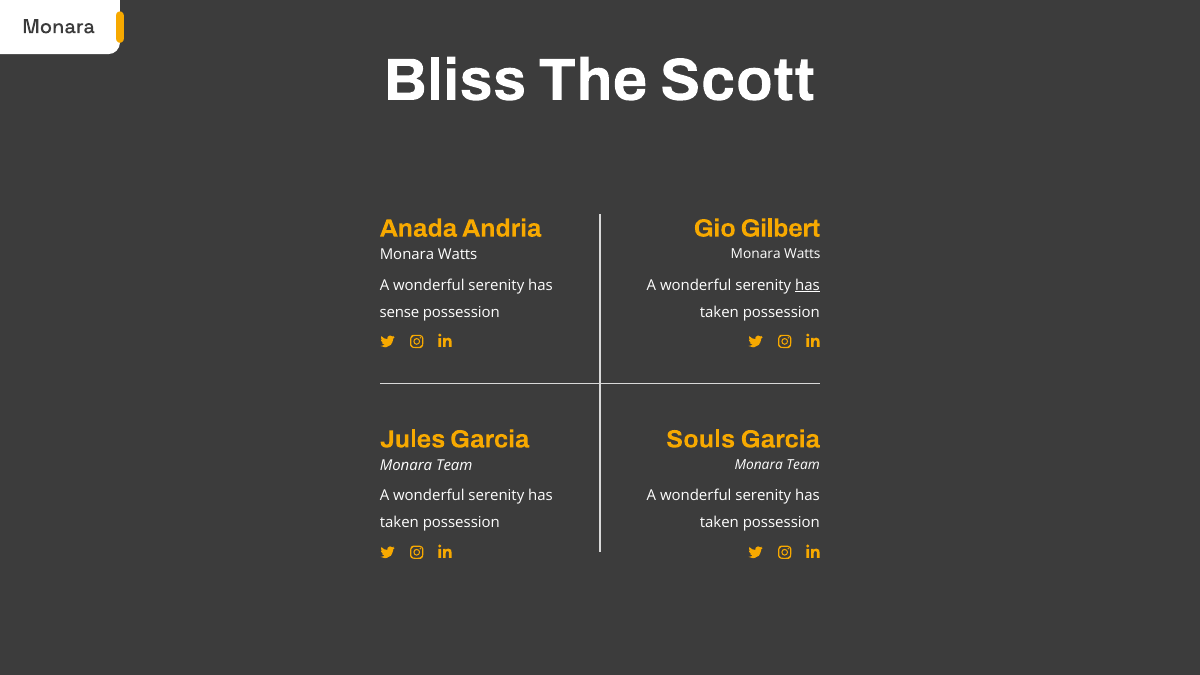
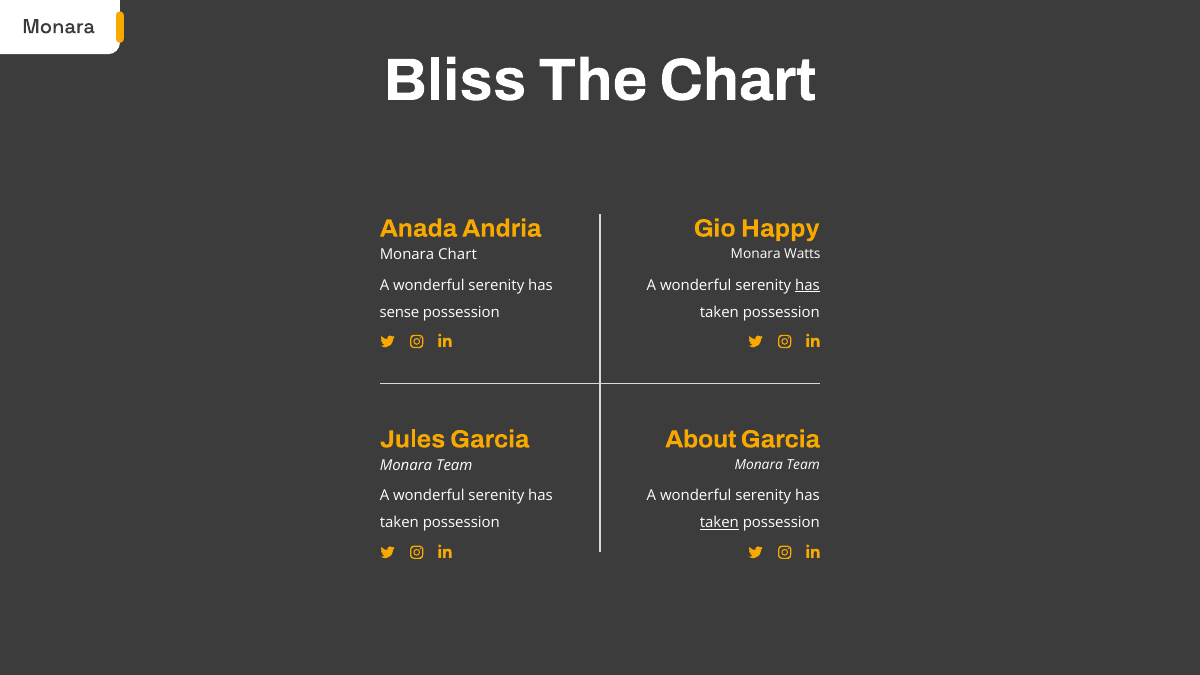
The Scott: Scott -> Chart (738, 80)
Gilbert: Gilbert -> Happy (780, 228)
Watts: Watts -> Chart (457, 254)
Souls: Souls -> About (701, 439)
taken underline: none -> present (719, 523)
